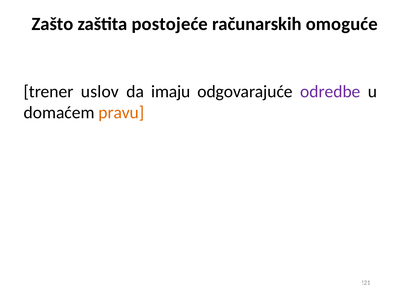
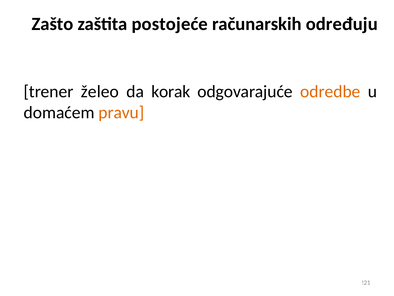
omoguće: omoguće -> određuju (342, 24)
uslov: uslov -> želeo (100, 91)
imaju: imaju -> korak (171, 91)
odredbe colour: purple -> orange (330, 91)
